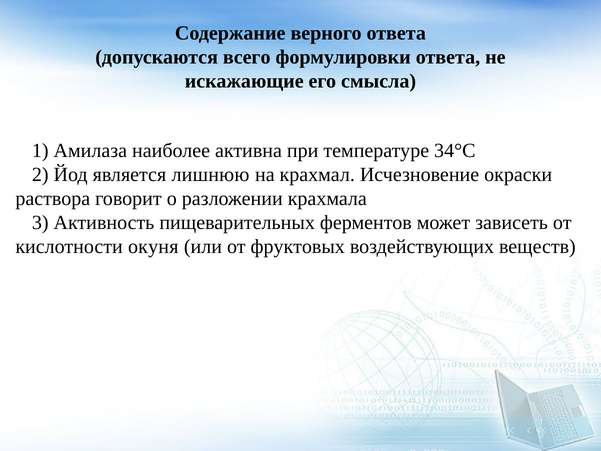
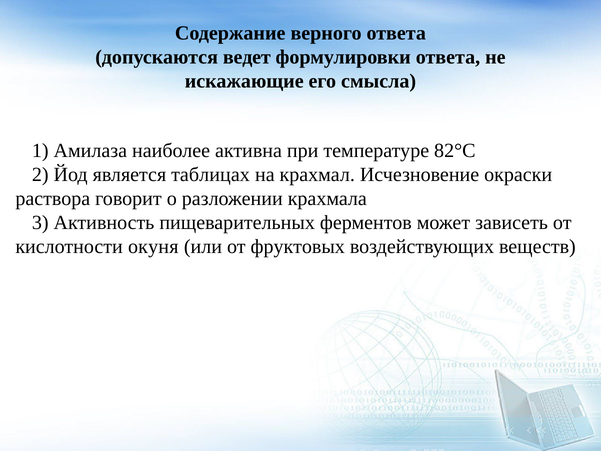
всего: всего -> ведет (247, 57)
34°С: 34°С -> 82°С (455, 151)
лишнюю: лишнюю -> таблицах (210, 175)
